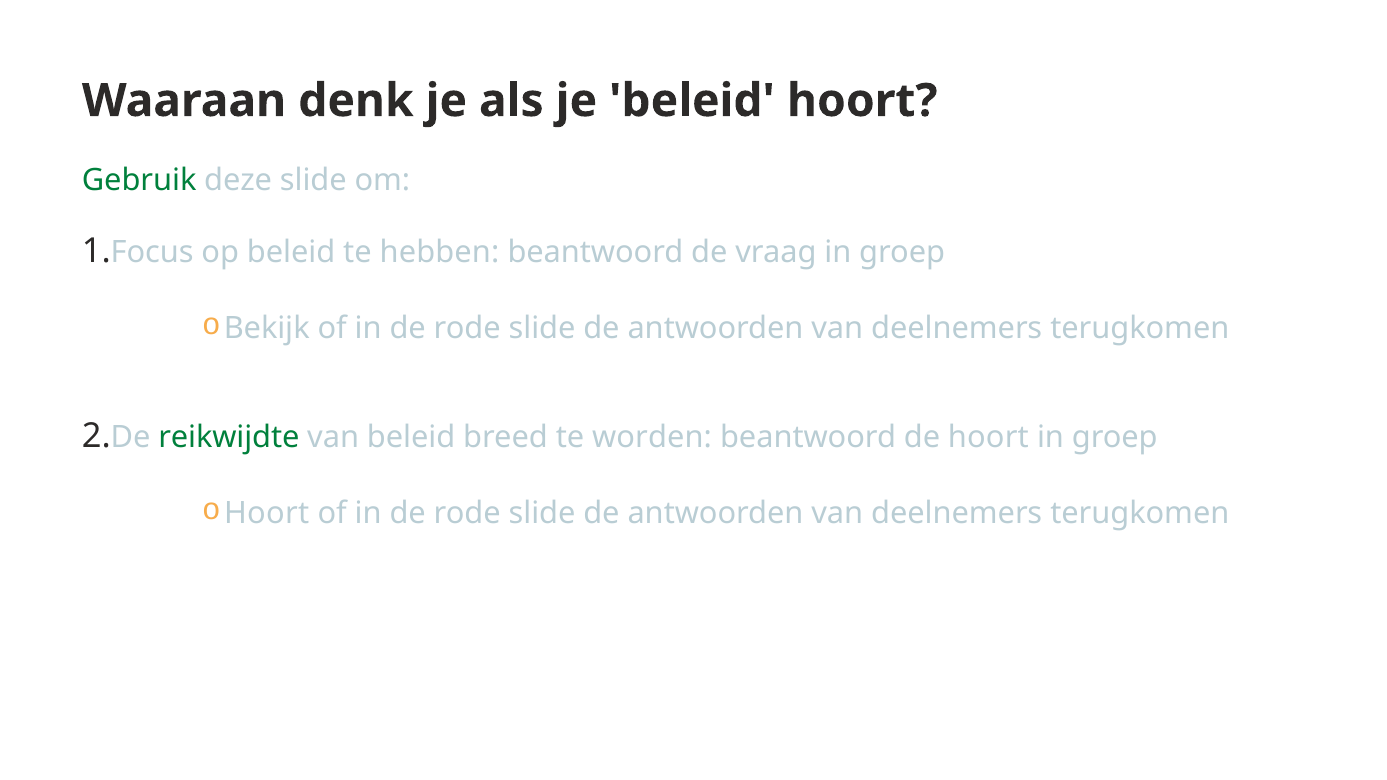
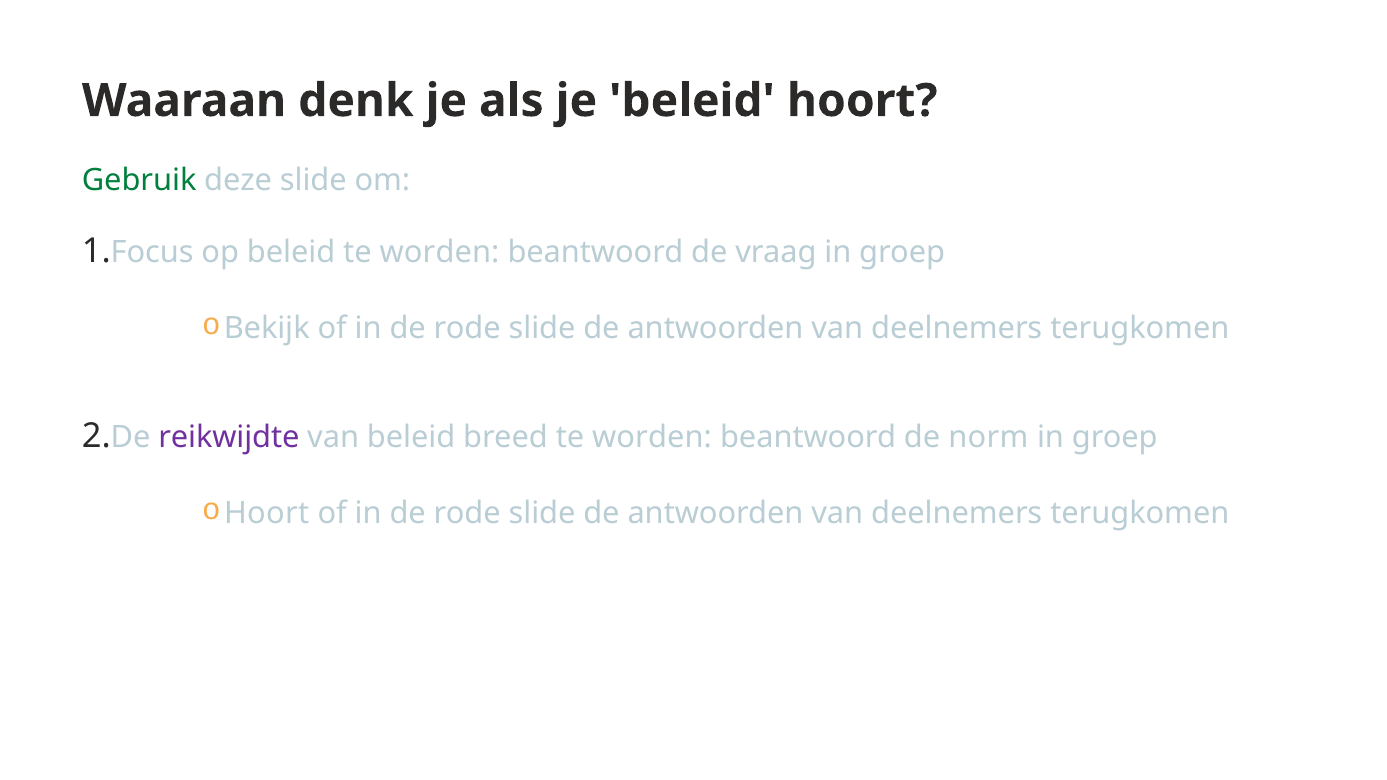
beleid te hebben: hebben -> worden (440, 252)
reikwijdte colour: green -> purple (229, 437)
de hoort: hoort -> norm (988, 437)
